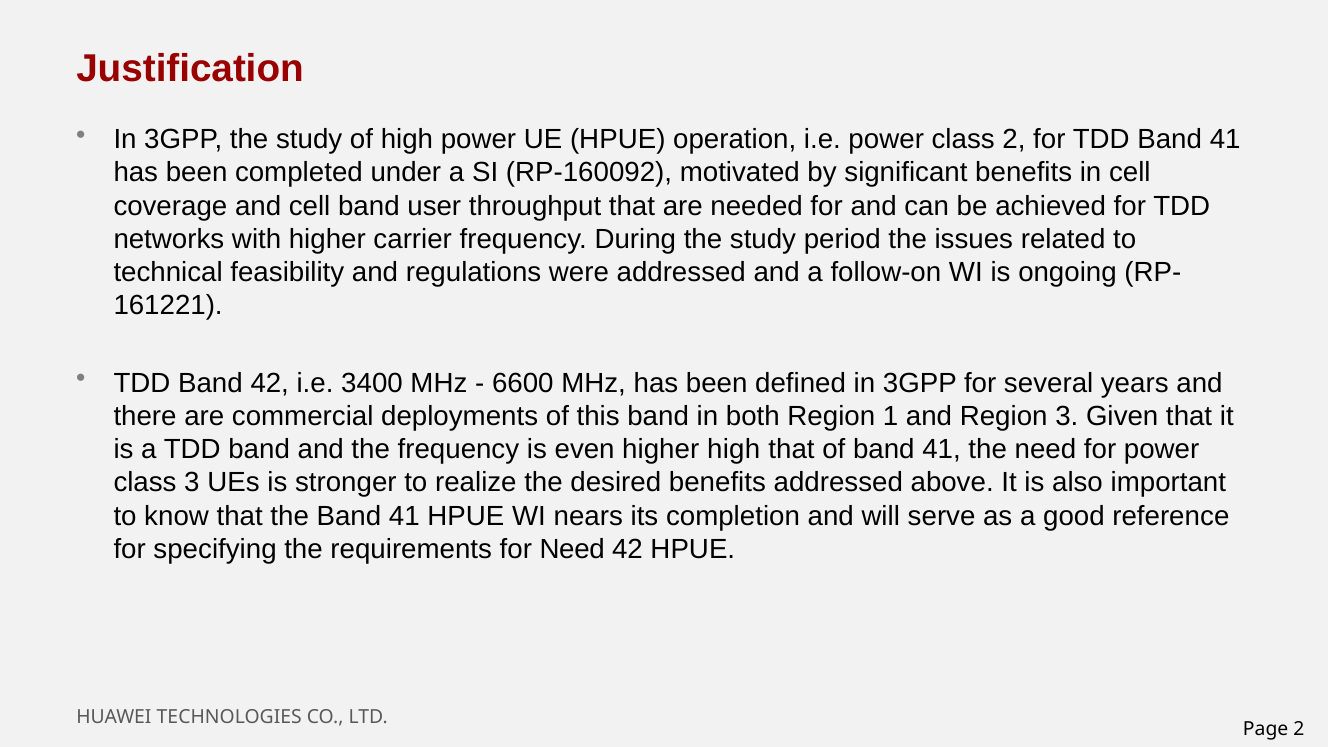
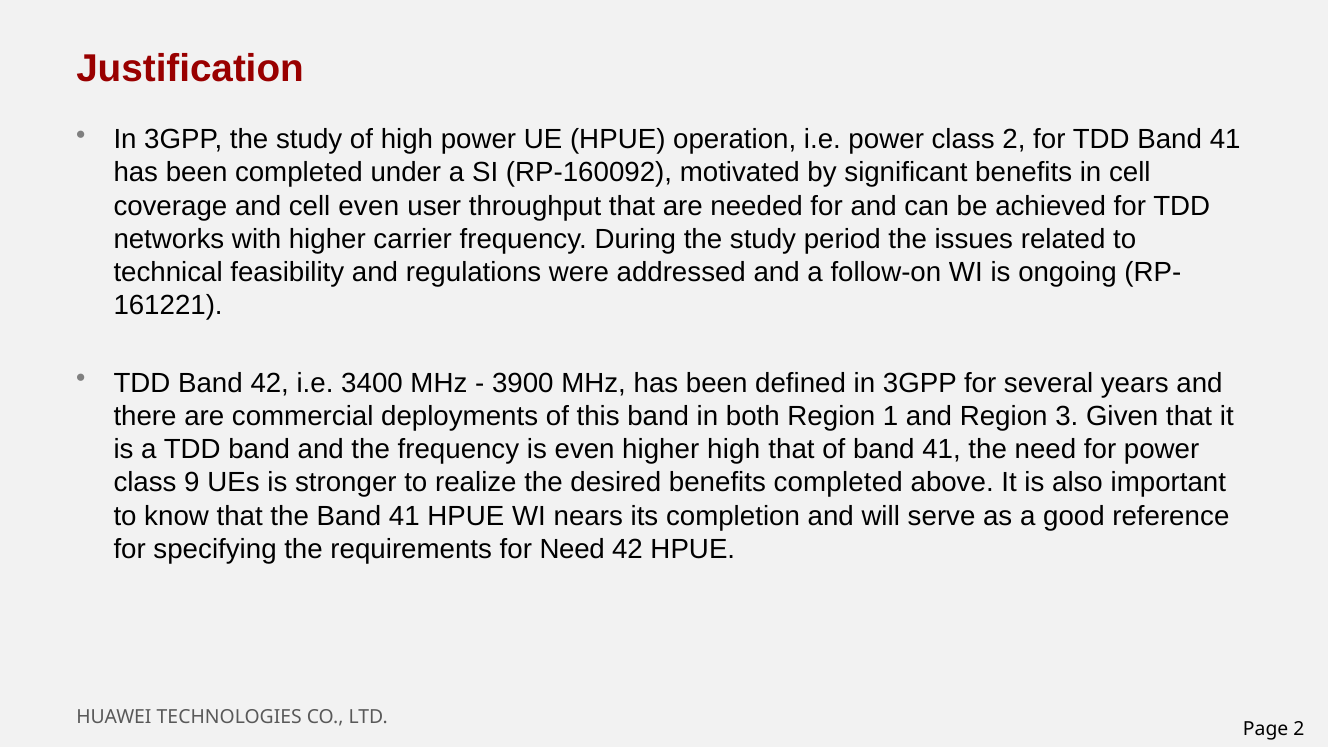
cell band: band -> even (369, 206)
6600: 6600 -> 3900 (523, 383)
class 3: 3 -> 9 (192, 483)
benefits addressed: addressed -> completed (838, 483)
